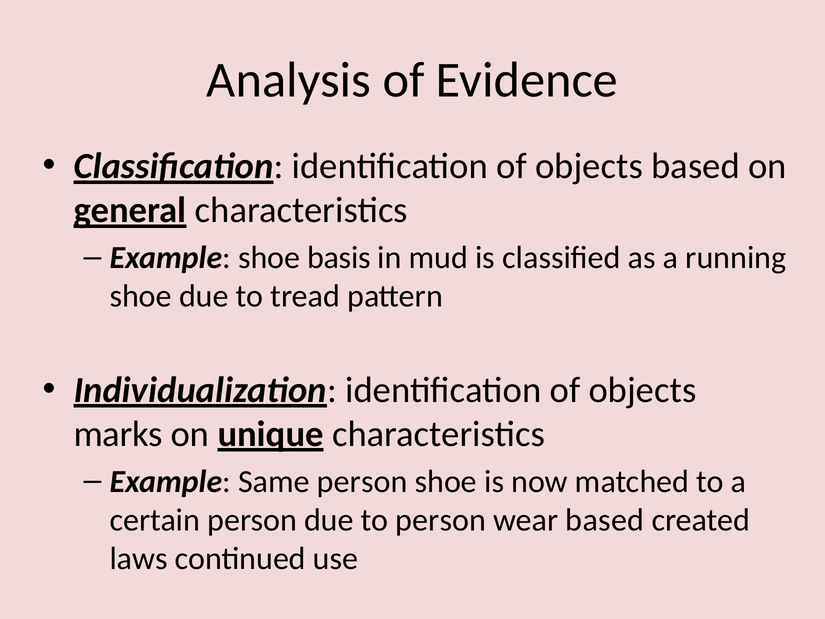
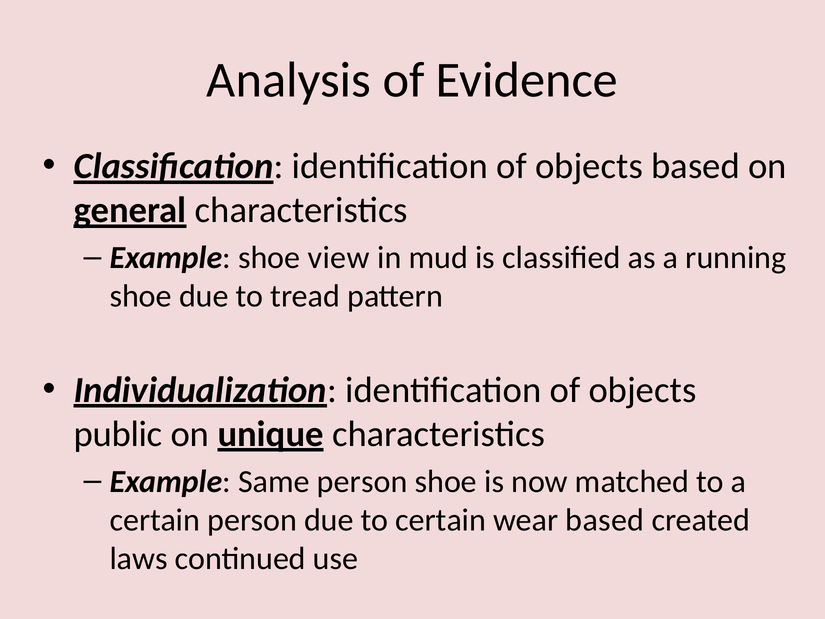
basis: basis -> view (339, 258)
marks: marks -> public (118, 434)
to person: person -> certain (441, 520)
